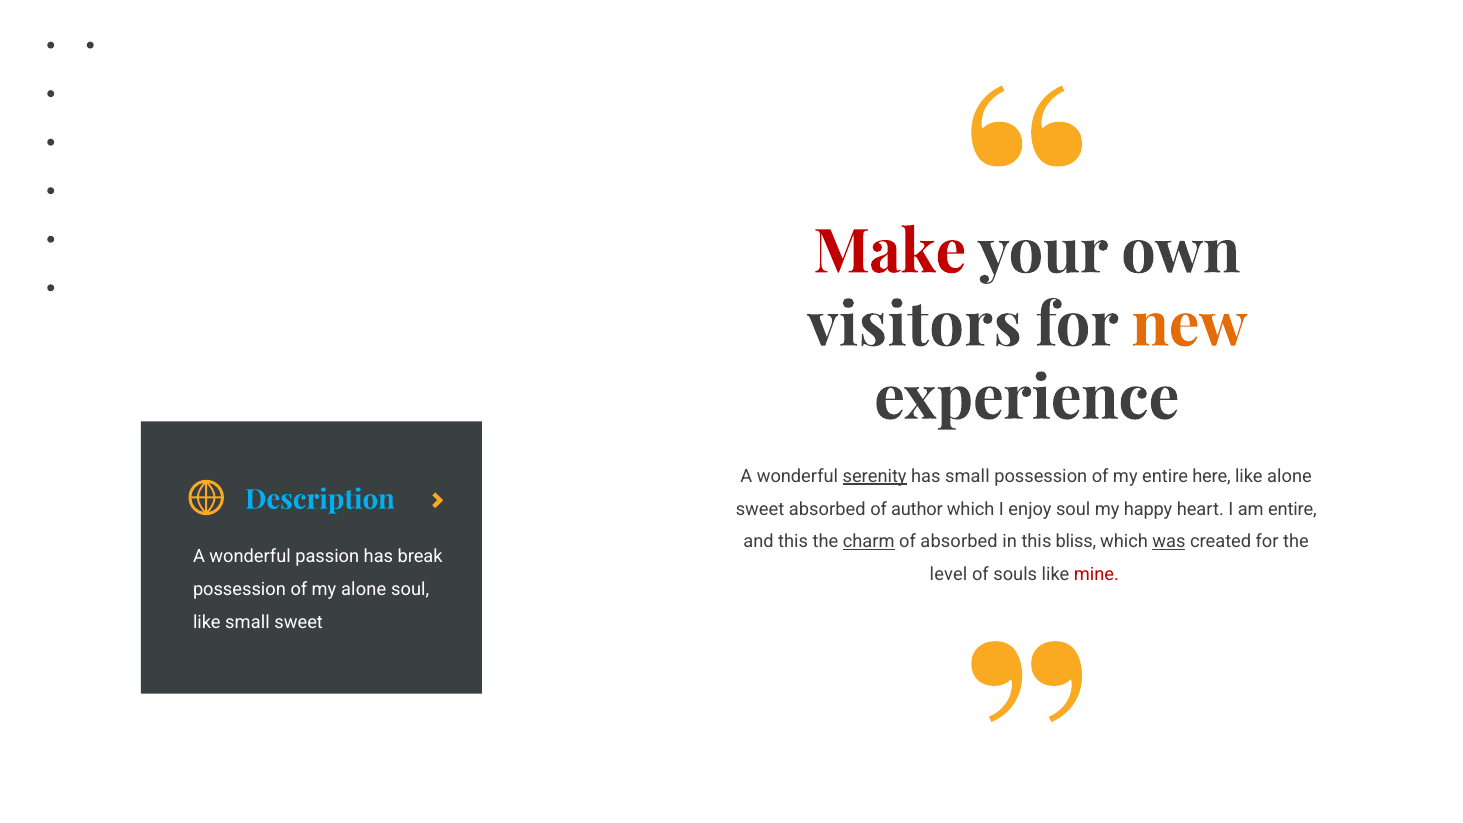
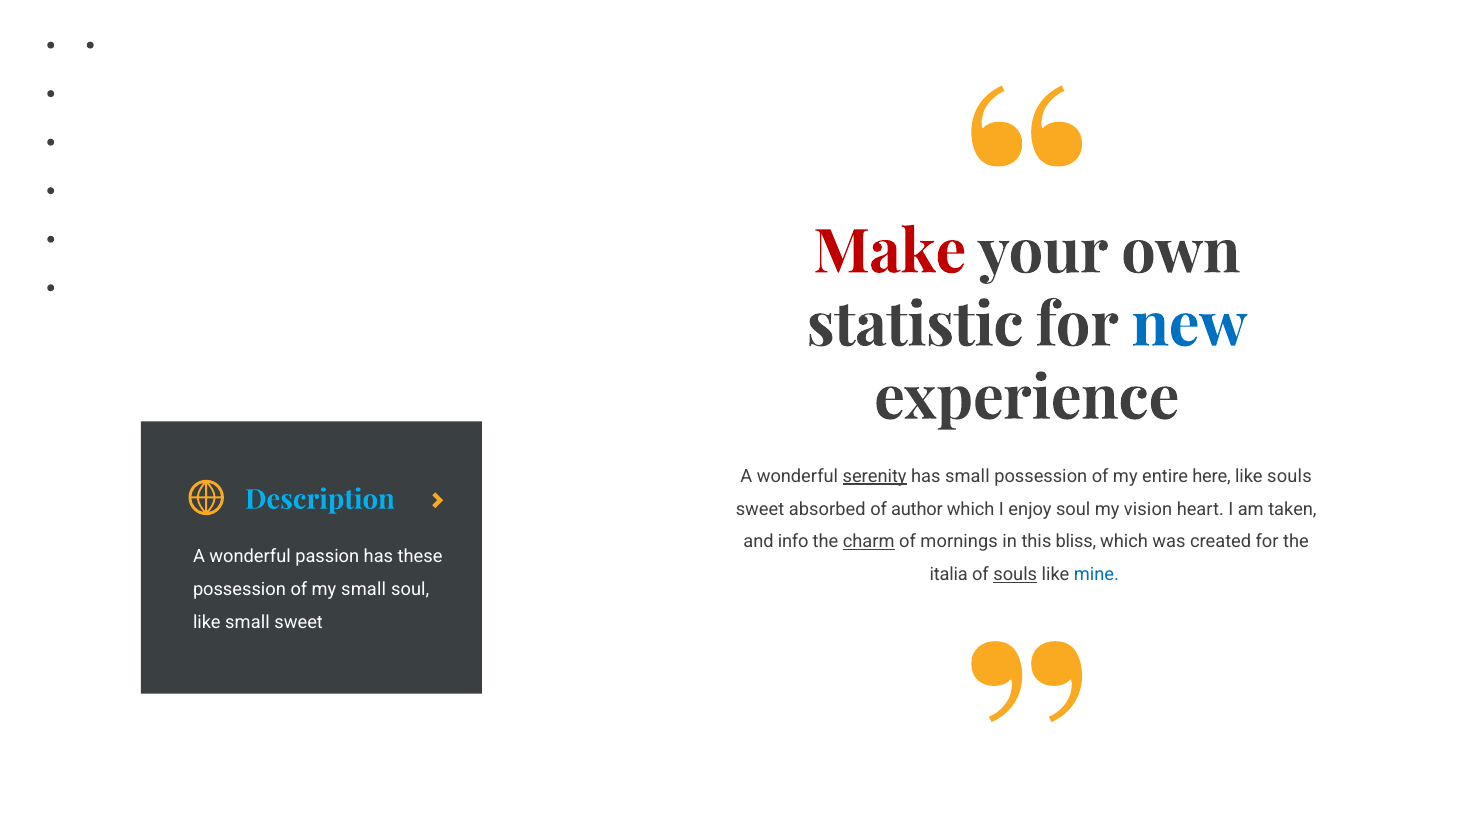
visitors: visitors -> statistic (915, 325)
new colour: orange -> blue (1189, 325)
like alone: alone -> souls (1289, 476)
happy: happy -> vision (1148, 509)
am entire: entire -> taken (1292, 509)
and this: this -> info (793, 542)
of absorbed: absorbed -> mornings (959, 542)
was underline: present -> none (1169, 542)
break: break -> these (420, 556)
level: level -> italia (949, 575)
souls underline: none -> present (1015, 575)
mine colour: red -> blue (1096, 575)
my alone: alone -> small (364, 589)
